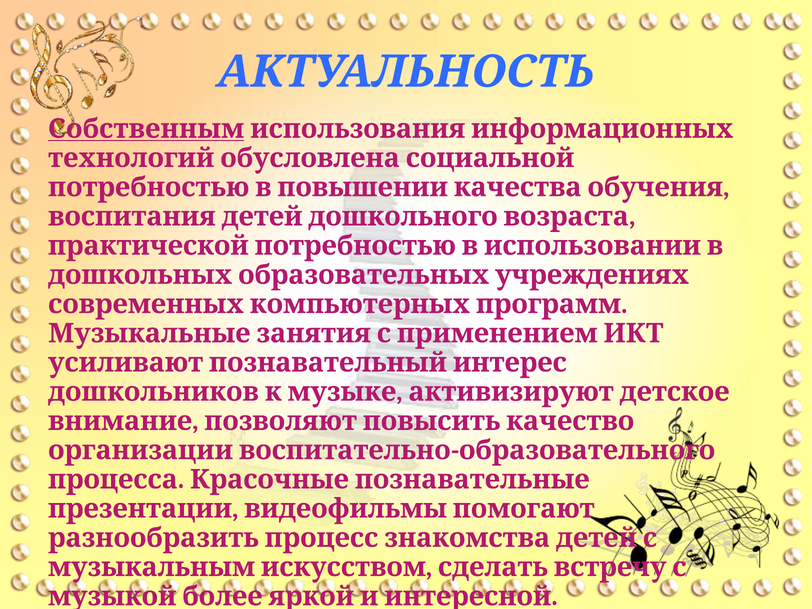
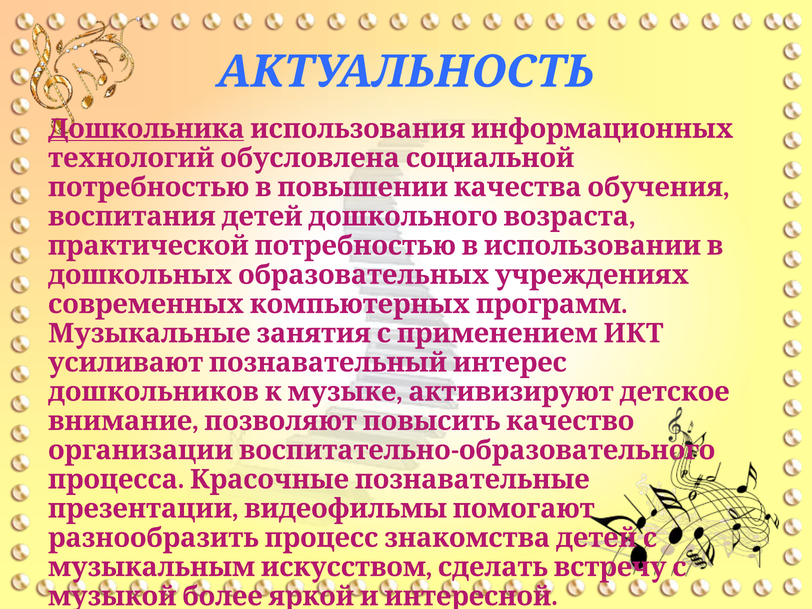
Собственным: Собственным -> Дошкольника (146, 129)
